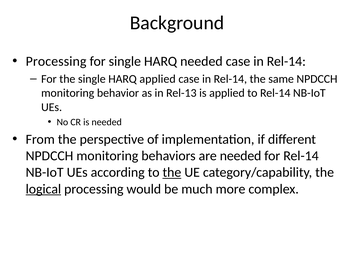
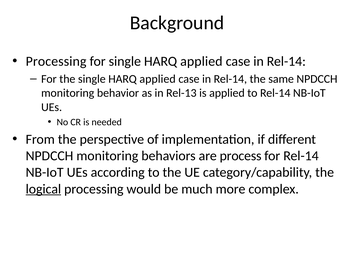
for single HARQ needed: needed -> applied (201, 61)
are needed: needed -> process (241, 156)
the underline: present -> none (172, 172)
